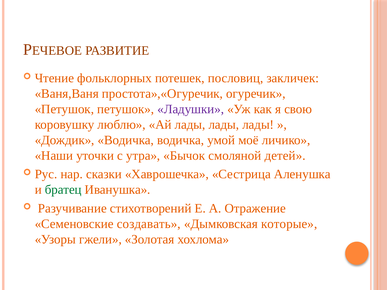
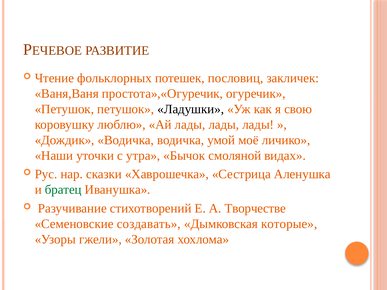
Ладушки colour: purple -> black (191, 109)
детей: детей -> видах (285, 156)
Отражение: Отражение -> Творчестве (255, 209)
